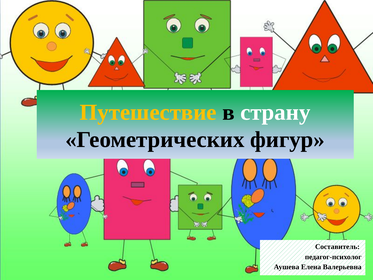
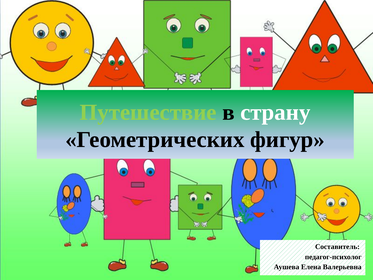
Путешествие colour: yellow -> light green (148, 112)
